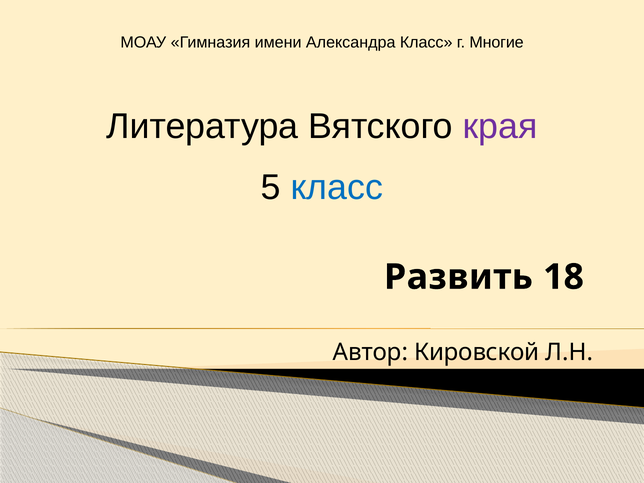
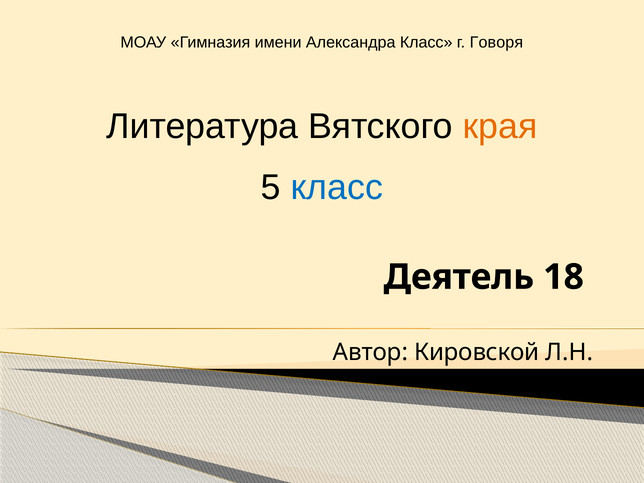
Многие: Многие -> Говоря (496, 42)
края colour: purple -> orange (500, 127)
Развить: Развить -> Деятель (459, 277)
